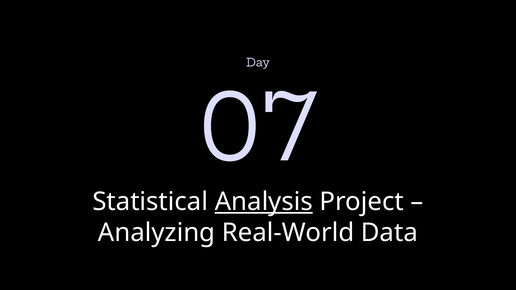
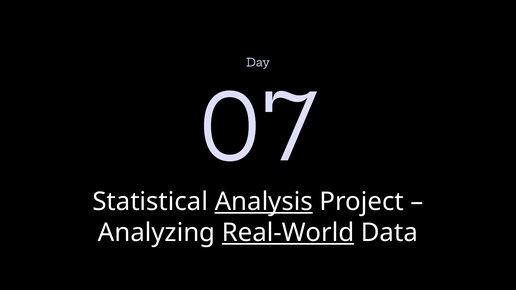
Real-World underline: none -> present (288, 233)
